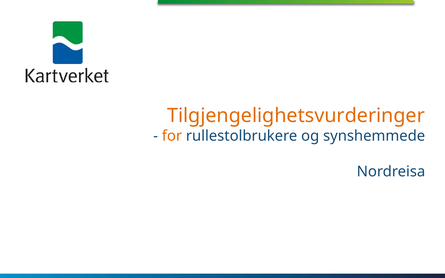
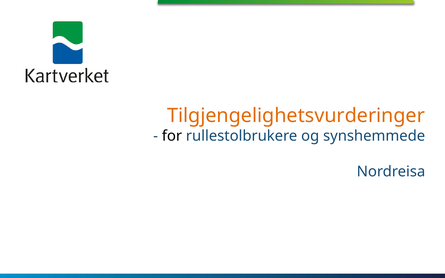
for colour: orange -> black (172, 136)
